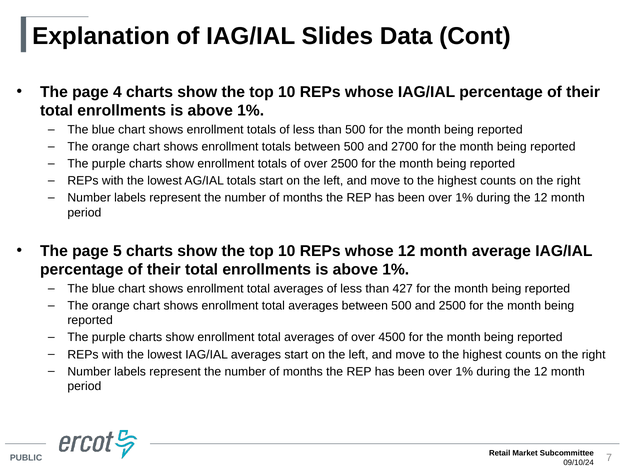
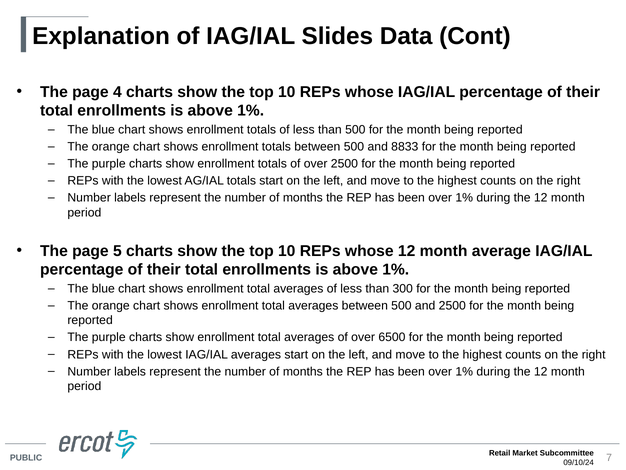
2700: 2700 -> 8833 (405, 147)
427: 427 -> 300 (403, 288)
4500: 4500 -> 6500 (392, 337)
